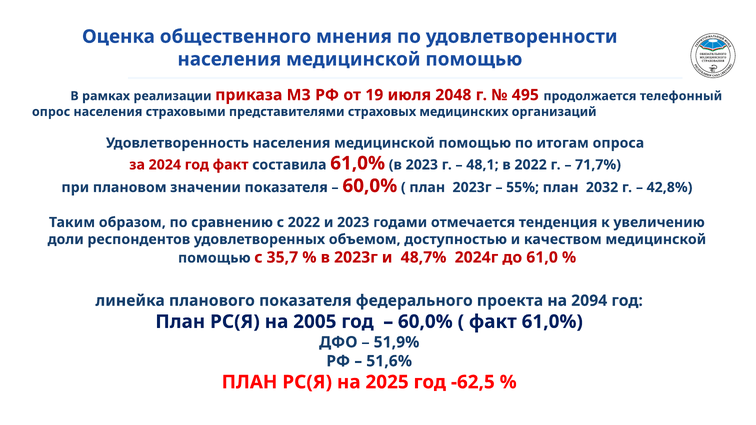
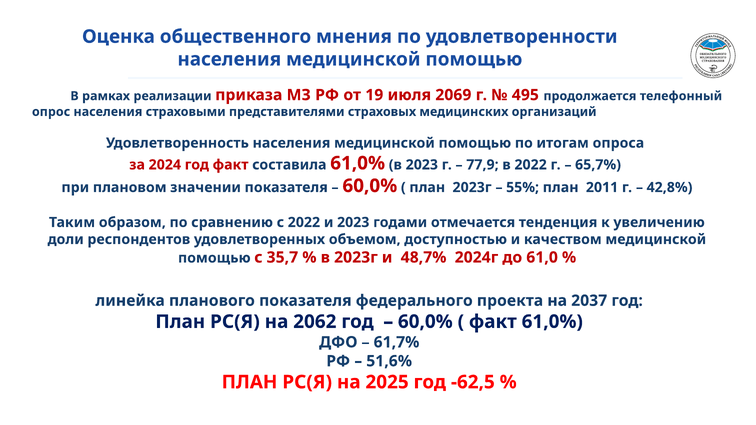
2048: 2048 -> 2069 (453, 95)
48,1: 48,1 -> 77,9 (482, 165)
71,7%: 71,7% -> 65,7% (598, 165)
2032: 2032 -> 2011 (602, 188)
2094: 2094 -> 2037 (589, 301)
2005: 2005 -> 2062 (315, 322)
51,9%: 51,9% -> 61,7% (396, 342)
